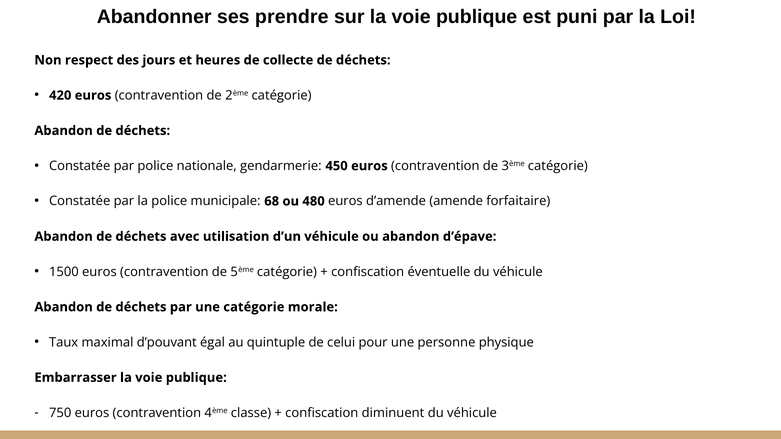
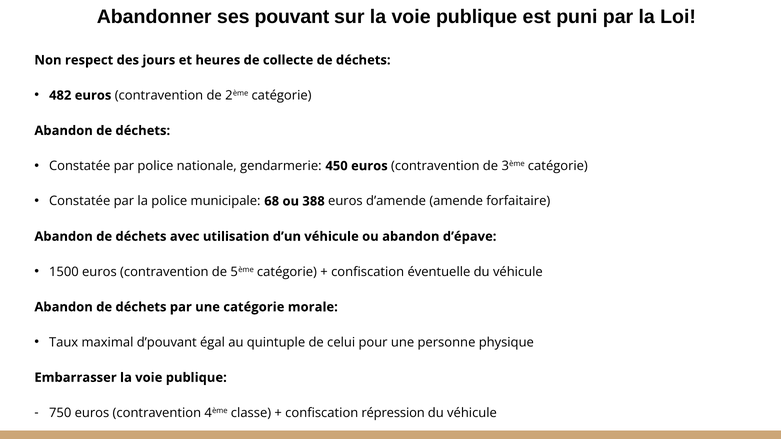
prendre: prendre -> pouvant (292, 17)
420: 420 -> 482 (60, 95)
480: 480 -> 388 (314, 201)
diminuent: diminuent -> répression (393, 413)
